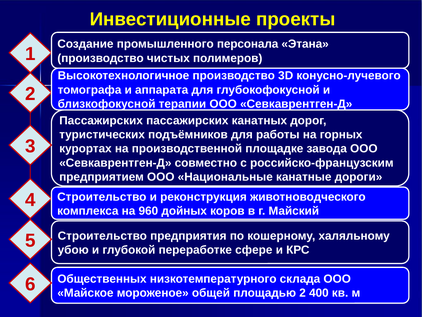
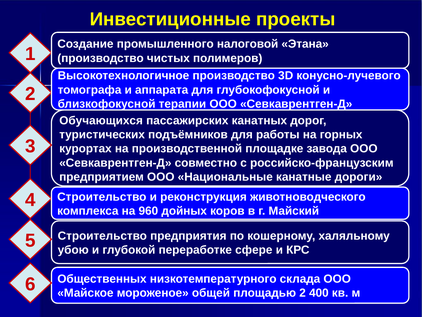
персонала: персонала -> налоговой (248, 44)
Пассажирских: Пассажирских -> Обучающихся (101, 120)
